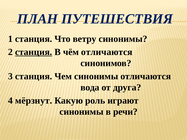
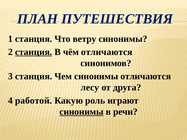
вода: вода -> лесу (90, 88)
мёрзнут: мёрзнут -> работой (34, 101)
синонимы underline: none -> present (81, 112)
